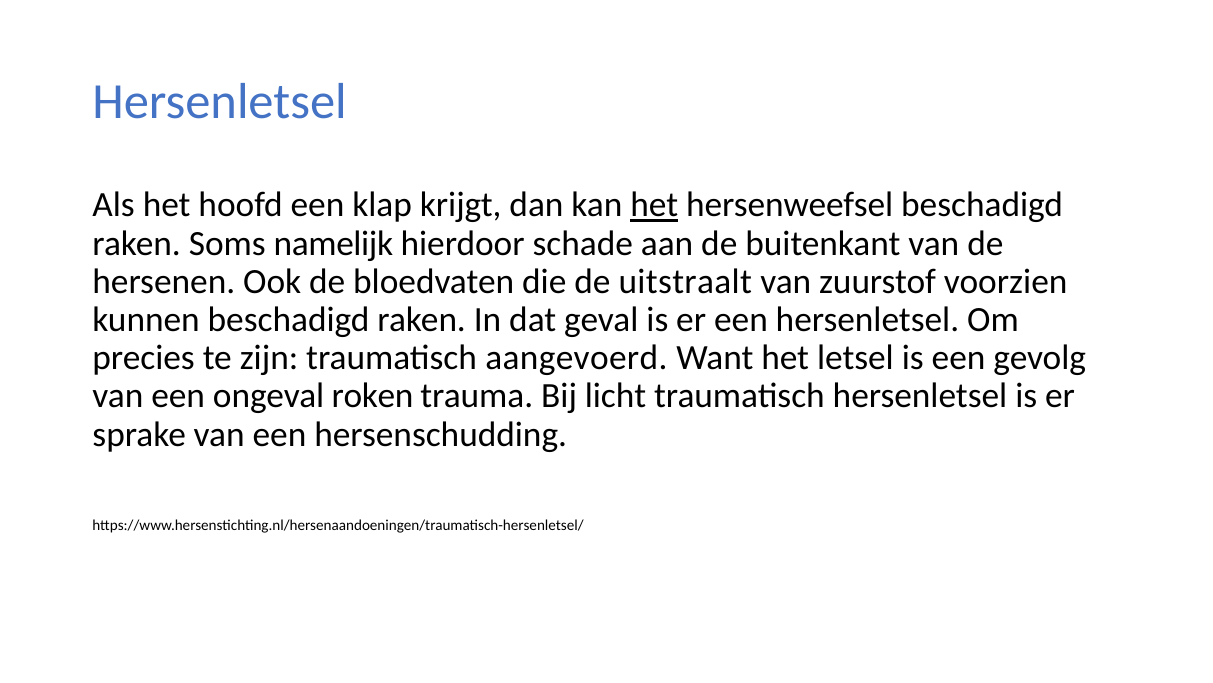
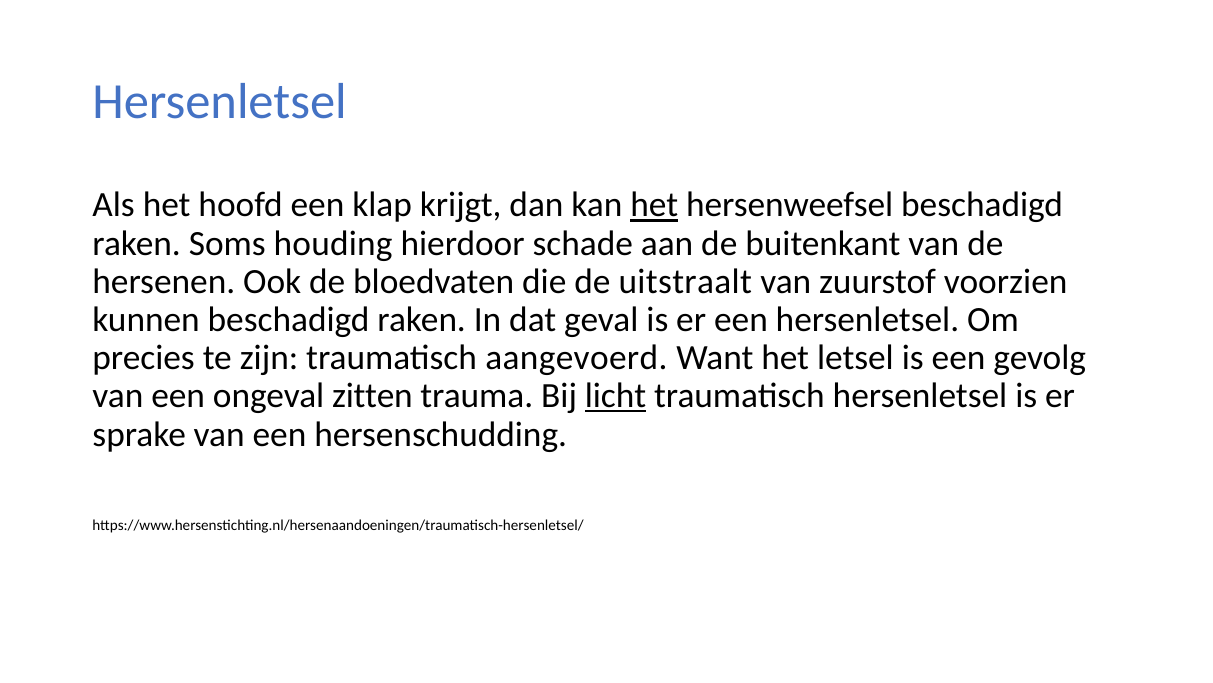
namelijk: namelijk -> houding (333, 243)
roken: roken -> zitten (372, 396)
licht underline: none -> present (616, 396)
